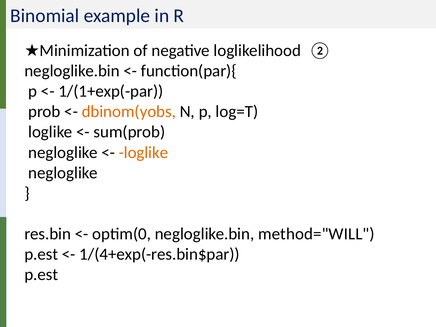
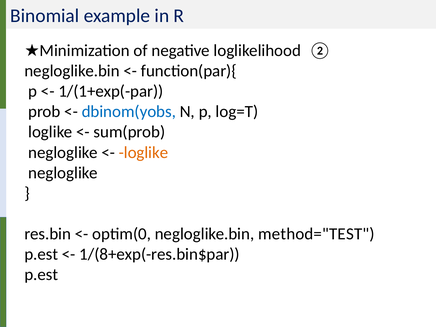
dbinom(yobs colour: orange -> blue (129, 112)
method="WILL: method="WILL -> method="TEST (316, 234)
1/(4+exp(-res.bin$par: 1/(4+exp(-res.bin$par -> 1/(8+exp(-res.bin$par (160, 254)
